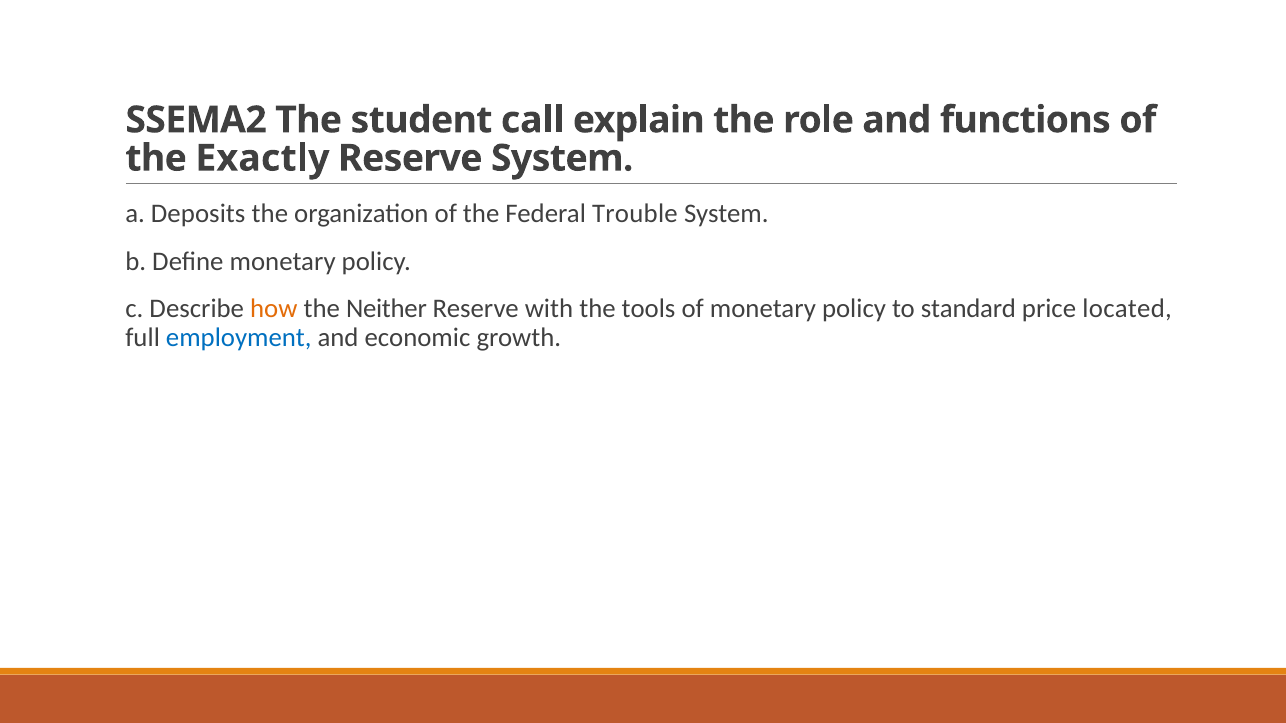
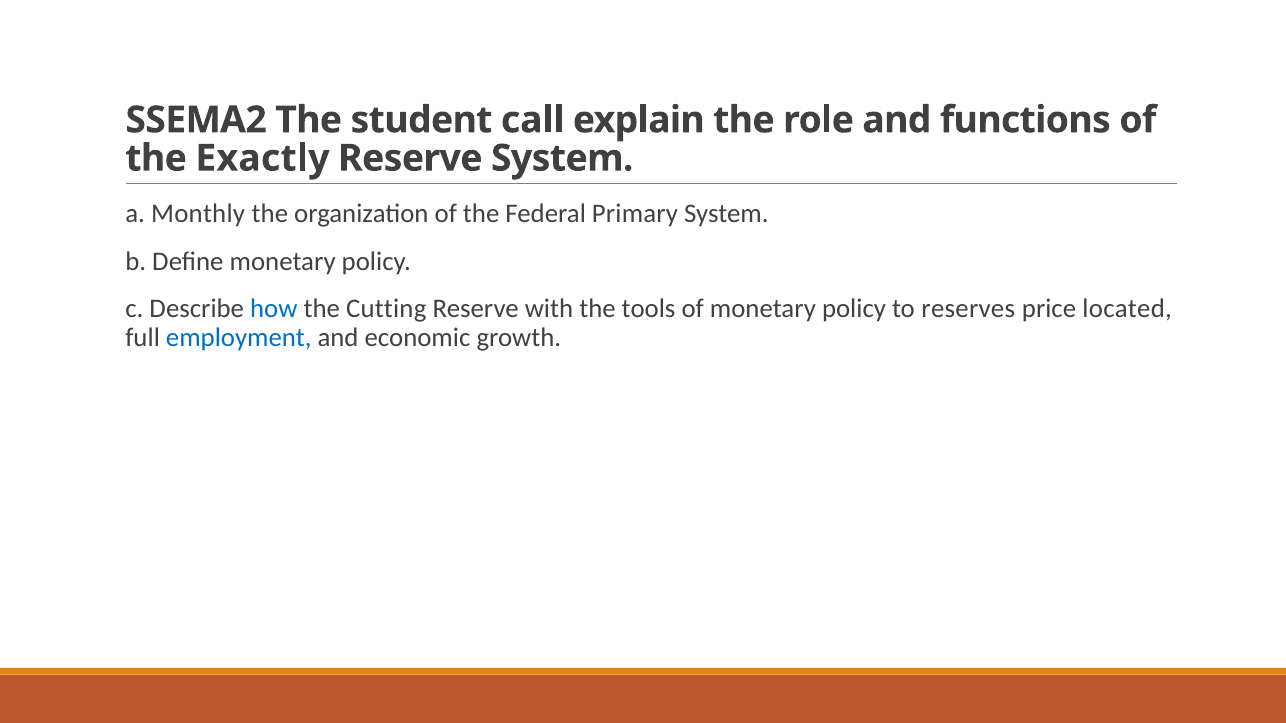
Deposits: Deposits -> Monthly (198, 214)
Trouble: Trouble -> Primary (635, 214)
how colour: orange -> blue (274, 309)
Neither: Neither -> Cutting (386, 309)
standard: standard -> reserves (968, 309)
